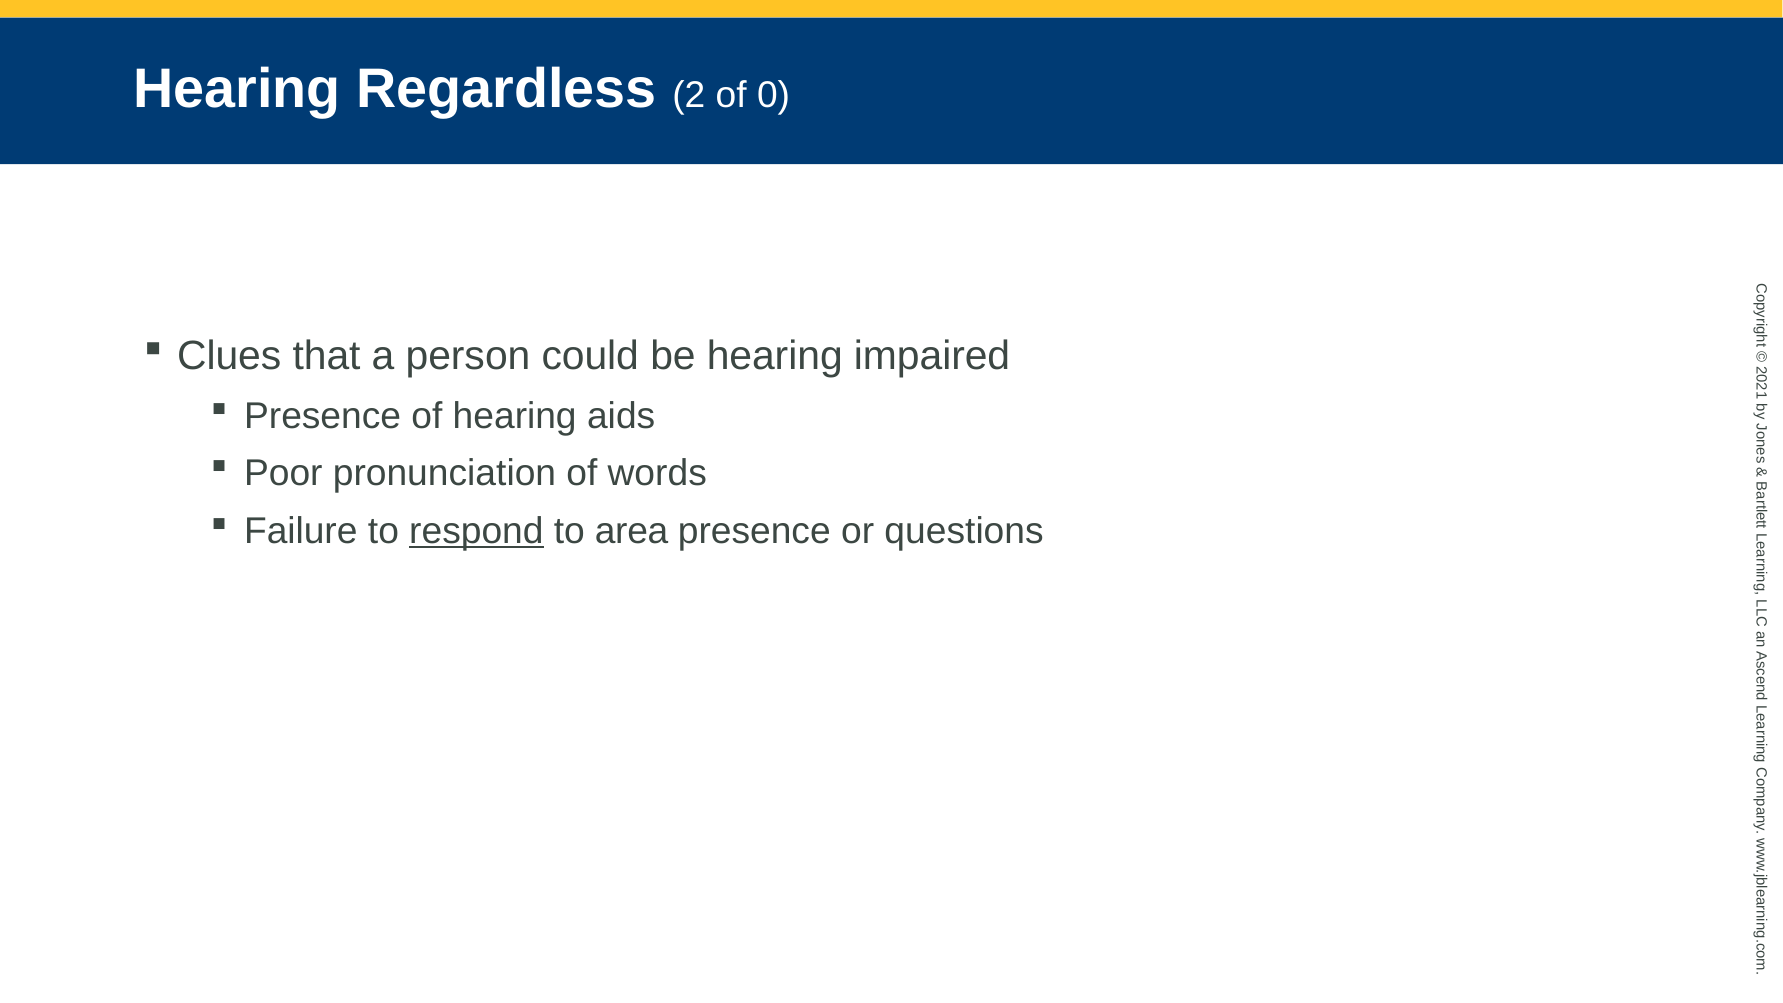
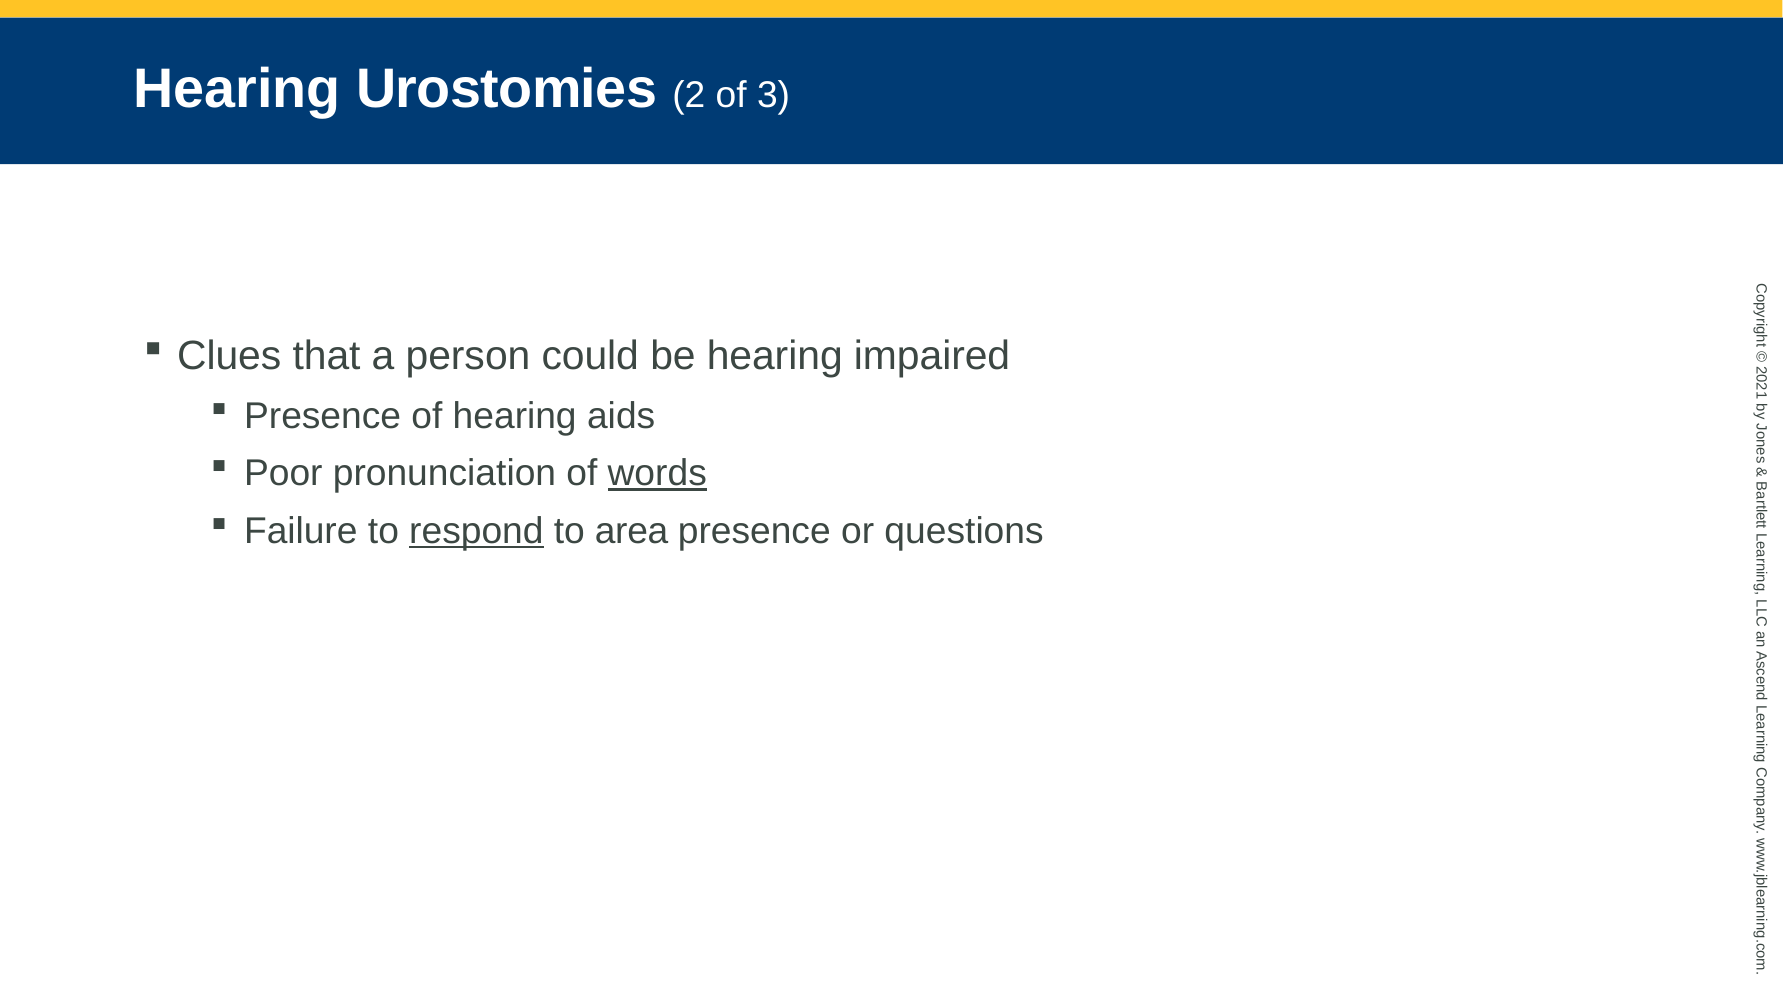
Regardless: Regardless -> Urostomies (507, 90)
of 0: 0 -> 3 (774, 96)
words underline: none -> present (657, 473)
